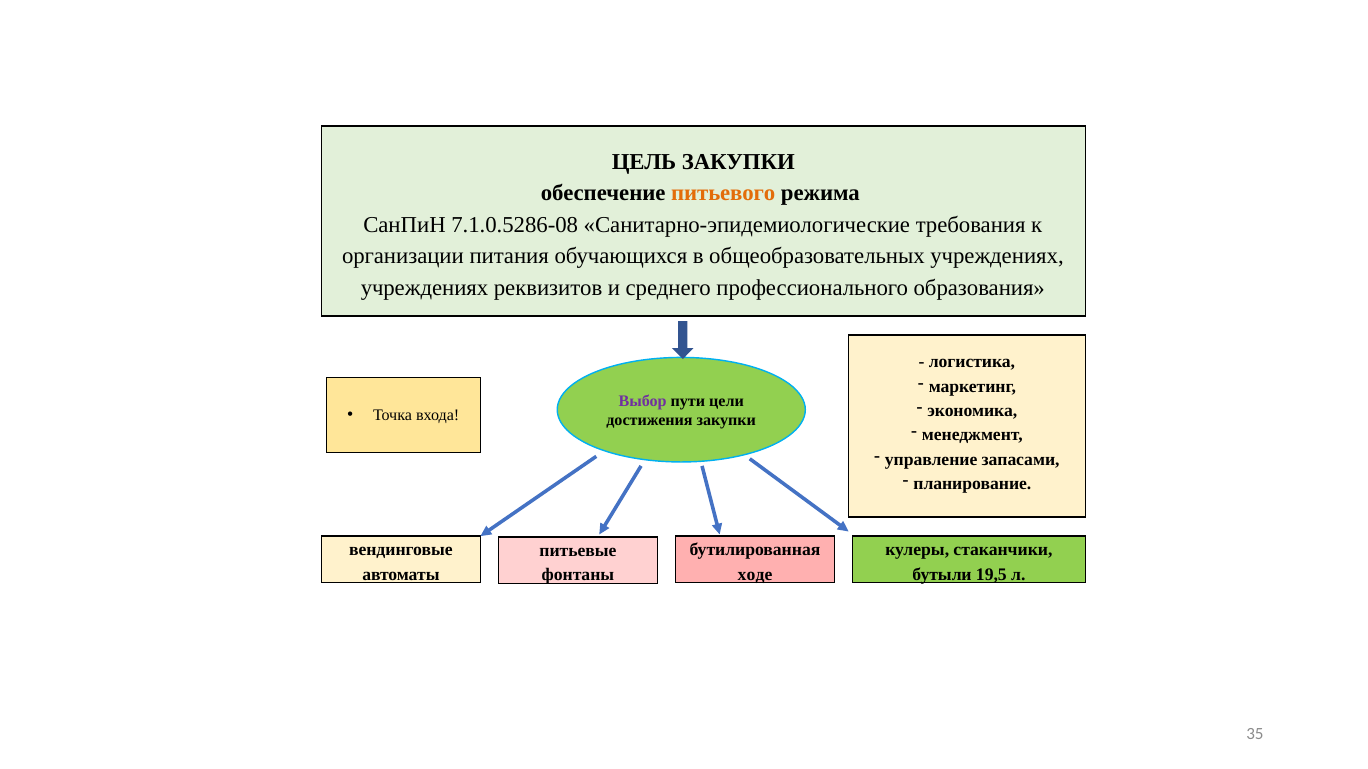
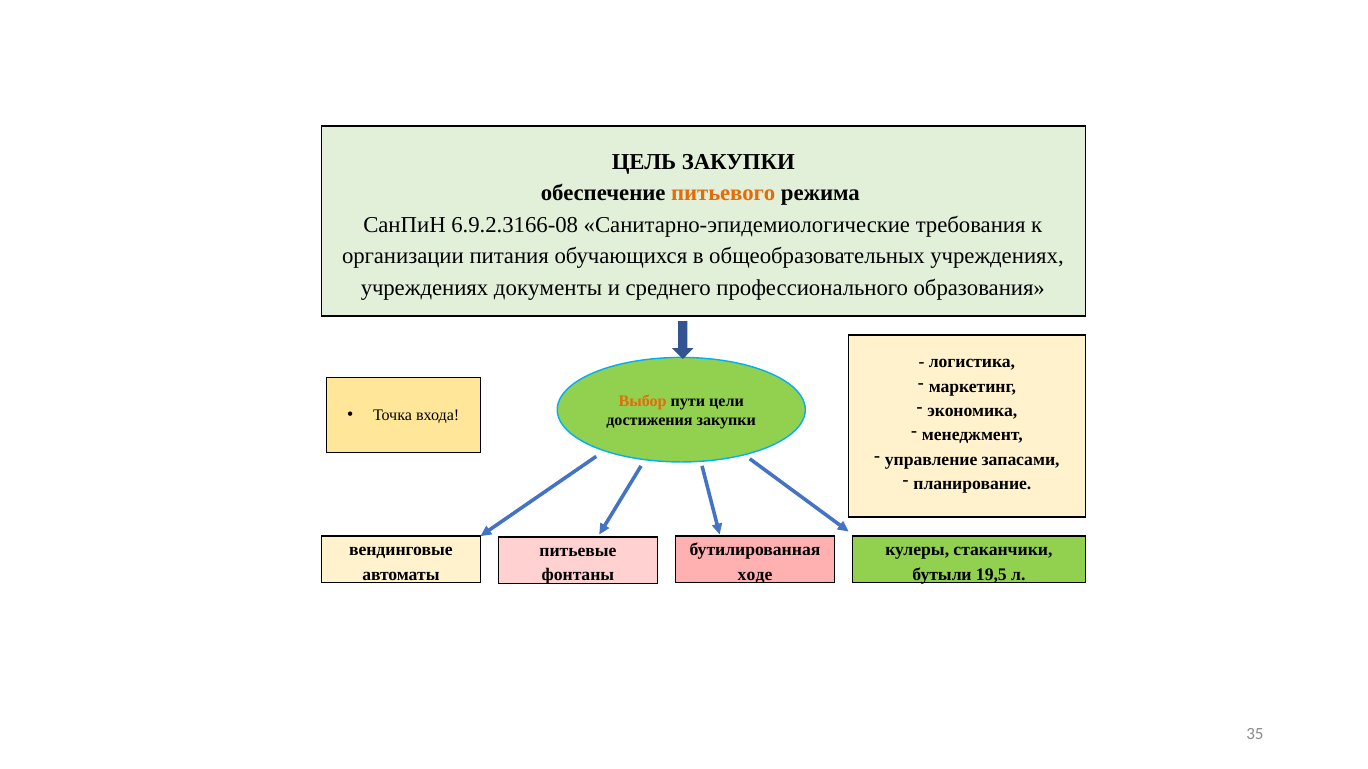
7.1.0.5286-08: 7.1.0.5286-08 -> 6.9.2.3166-08 (515, 225)
реквизитов: реквизитов -> документы (548, 288)
Выбор colour: purple -> orange (643, 401)
